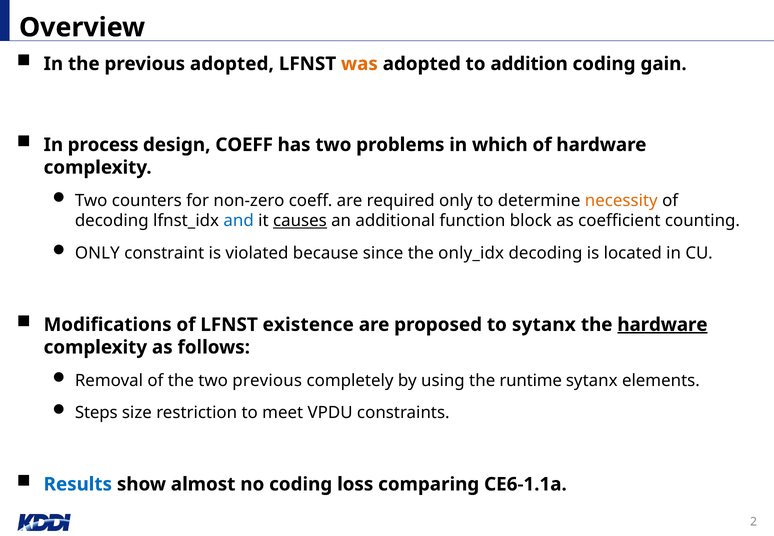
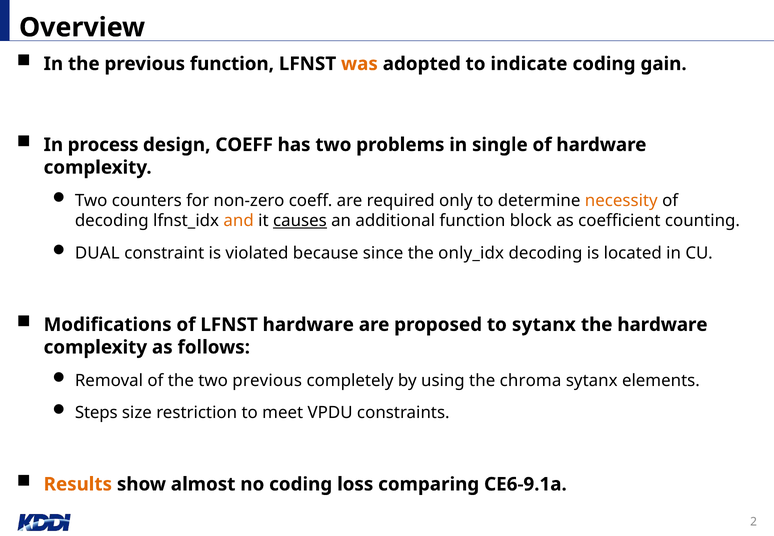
previous adopted: adopted -> function (232, 64)
addition: addition -> indicate (529, 64)
which: which -> single (500, 145)
and colour: blue -> orange (239, 221)
ONLY: ONLY -> DUAL (97, 253)
LFNST existence: existence -> hardware (308, 325)
hardware underline: present -> none (662, 325)
runtime: runtime -> chroma (531, 380)
Results colour: blue -> orange (78, 484)
CE6-1.1a: CE6-1.1a -> CE6-9.1a (525, 484)
